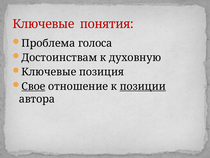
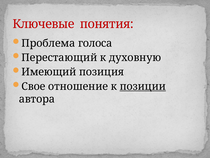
Достоинствам: Достоинствам -> Перестающий (59, 57)
Ключевые: Ключевые -> Имеющий (49, 72)
Свое underline: present -> none (33, 86)
